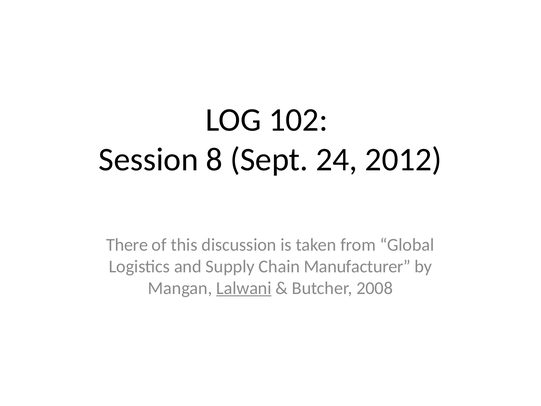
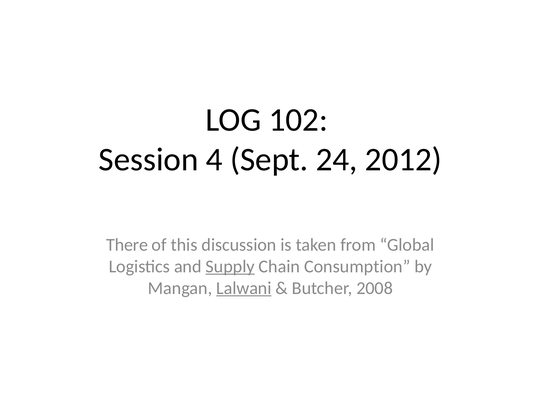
8: 8 -> 4 (214, 160)
Supply underline: none -> present (230, 266)
Manufacturer: Manufacturer -> Consumption (357, 266)
